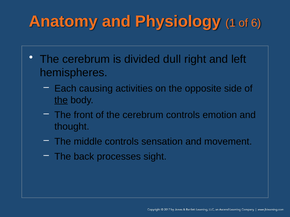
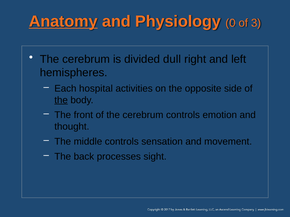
Anatomy underline: none -> present (63, 21)
1: 1 -> 0 (231, 23)
6: 6 -> 3 (256, 23)
causing: causing -> hospital (96, 89)
